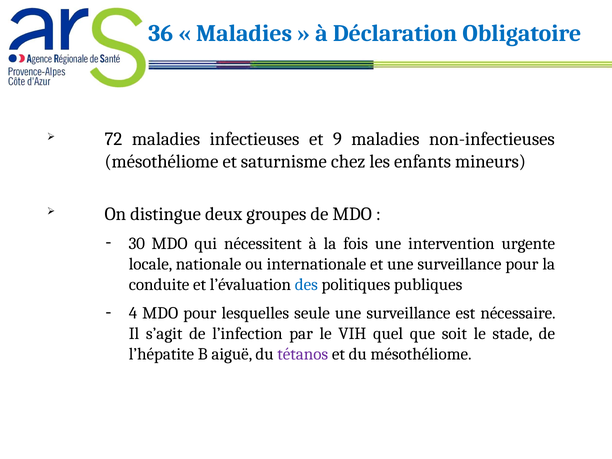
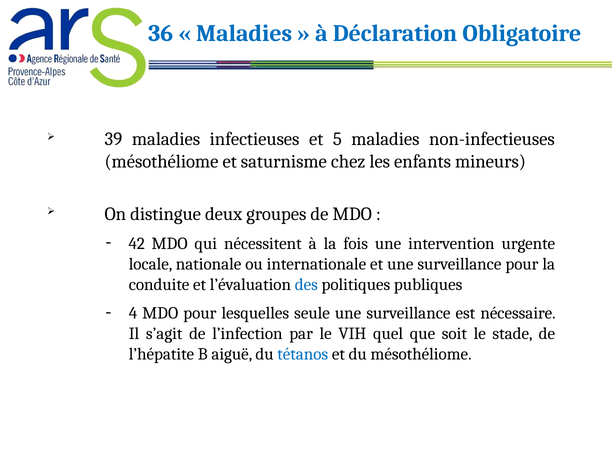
72: 72 -> 39 (113, 139)
9: 9 -> 5 (337, 139)
30: 30 -> 42 (137, 244)
tétanos colour: purple -> blue (303, 354)
